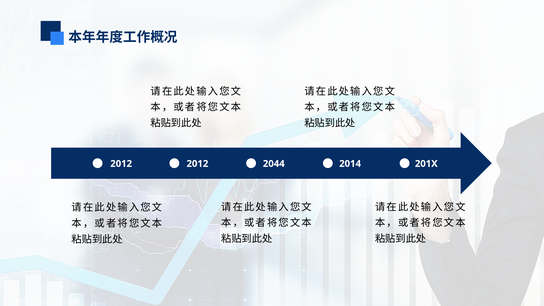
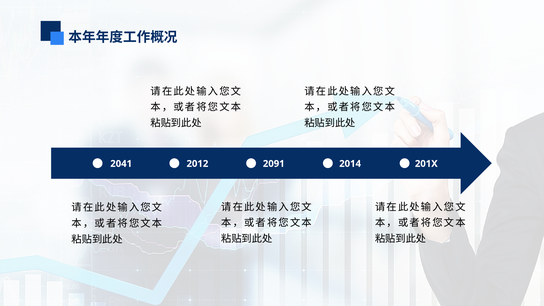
2012: 2012 -> 2041 (121, 164)
2044: 2044 -> 2091 (274, 164)
